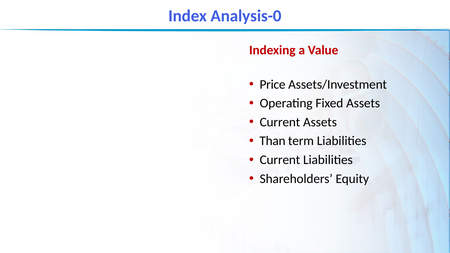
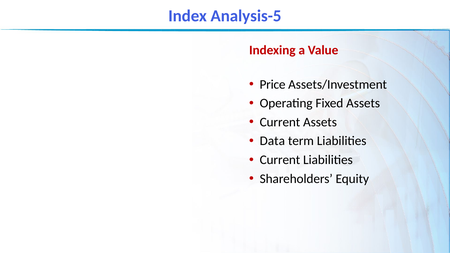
Analysis-0: Analysis-0 -> Analysis-5 (246, 16)
Than: Than -> Data (272, 141)
